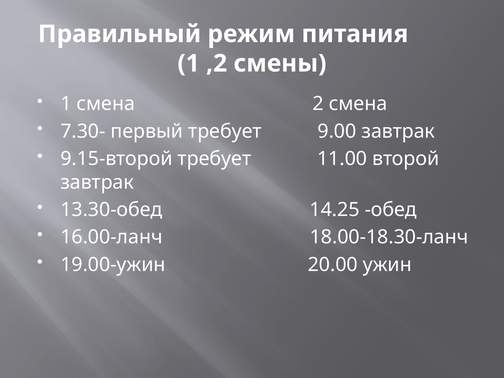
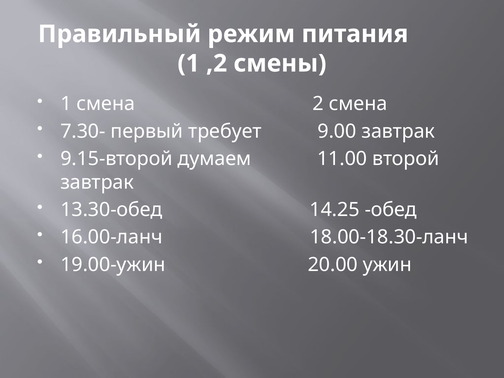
9.15-второй требует: требует -> думаем (214, 159)
